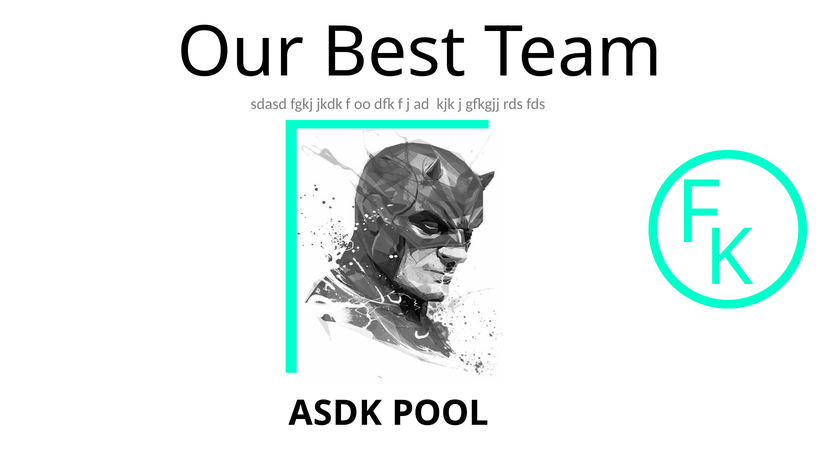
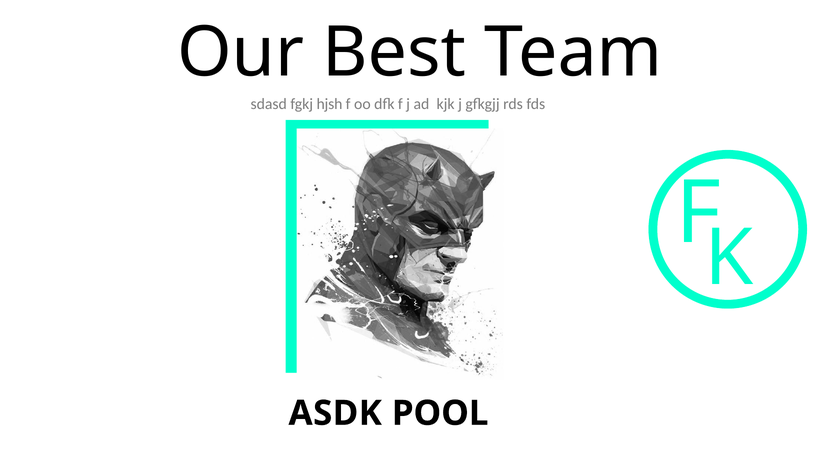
jkdk: jkdk -> hjsh (329, 104)
